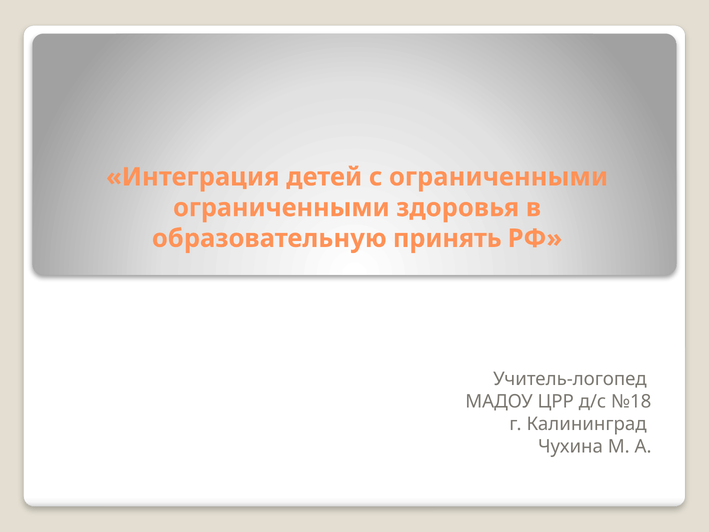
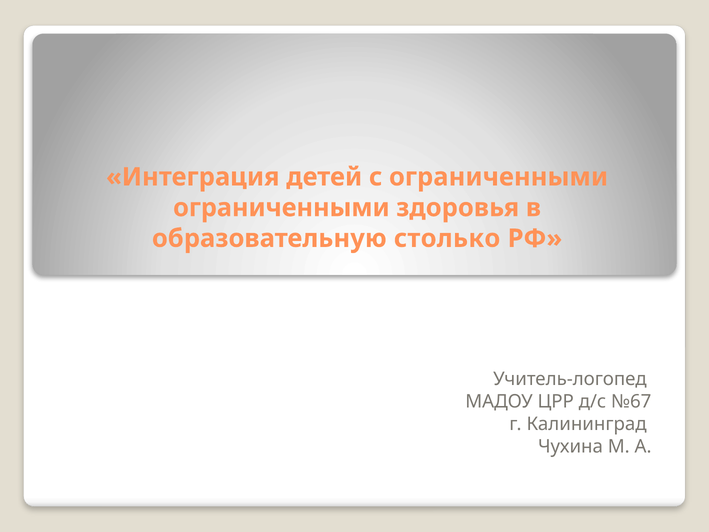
принять: принять -> столько (447, 238)
№18: №18 -> №67 (631, 401)
